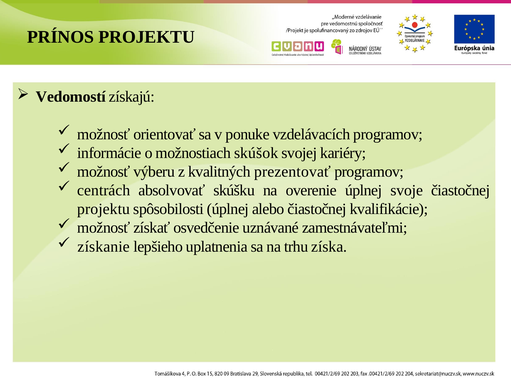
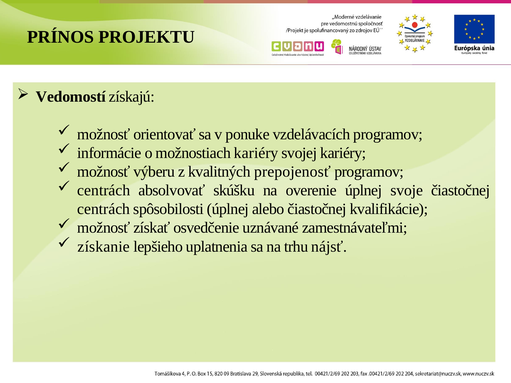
možnostiach skúšok: skúšok -> kariéry (256, 153)
prezentovať: prezentovať -> prepojenosť (292, 172)
projektu: projektu -> centrách (104, 209)
získa: získa -> nájsť (329, 247)
